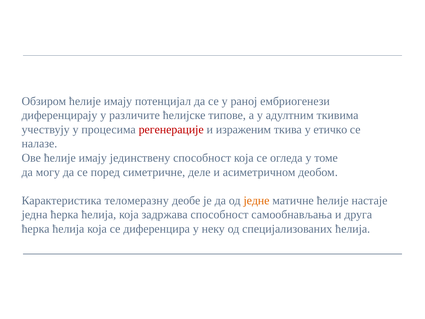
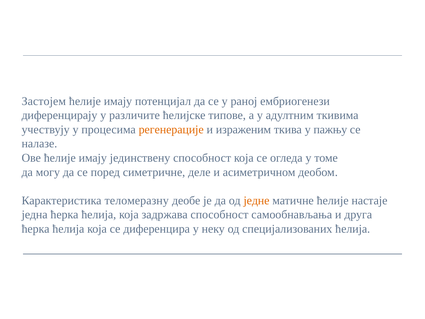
Обзиром: Обзиром -> Застојем (44, 101)
регенерације colour: red -> orange (171, 129)
етичко: етичко -> пажњу (330, 129)
